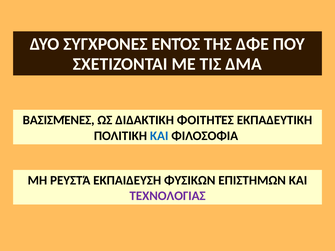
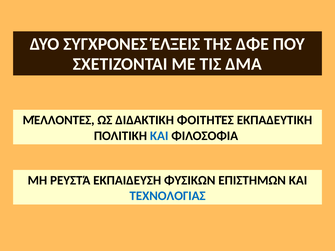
ΕΝΤΌΣ: ΕΝΤΌΣ -> ΈΛΞΕΙΣ (176, 44)
ΒΑΣΙΣΜΈΝΕΣ: ΒΑΣΙΣΜΈΝΕΣ -> ΜΈΛΛΟΝΤΕΣ (59, 120)
ΤΕΧΝΟΛΟΓΙΑΣ colour: purple -> blue (168, 196)
